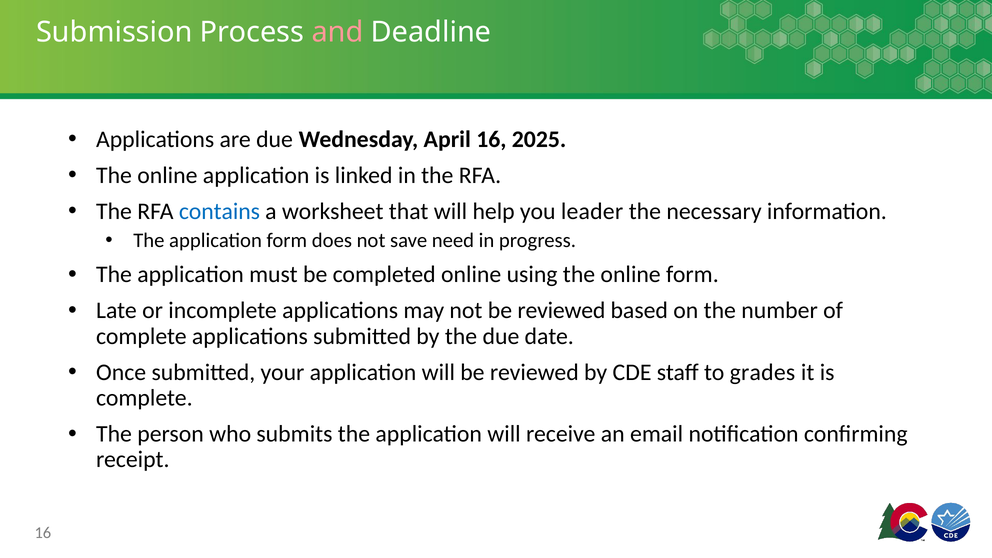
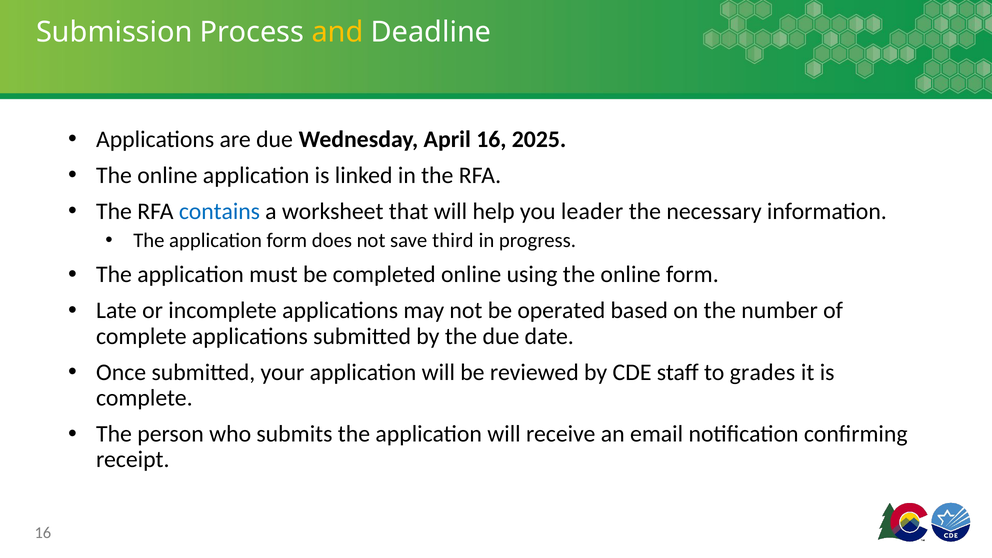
and colour: pink -> yellow (337, 32)
need: need -> third (453, 240)
not be reviewed: reviewed -> operated (561, 311)
